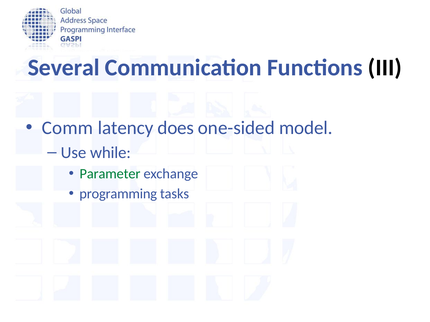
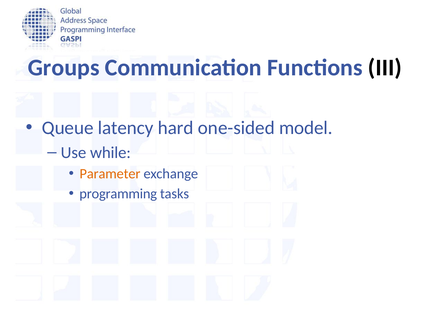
Several: Several -> Groups (64, 68)
Comm: Comm -> Queue (68, 128)
does: does -> hard (176, 128)
Parameter colour: green -> orange (110, 174)
